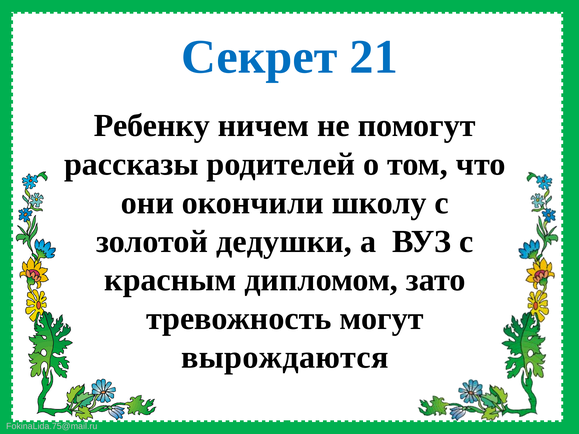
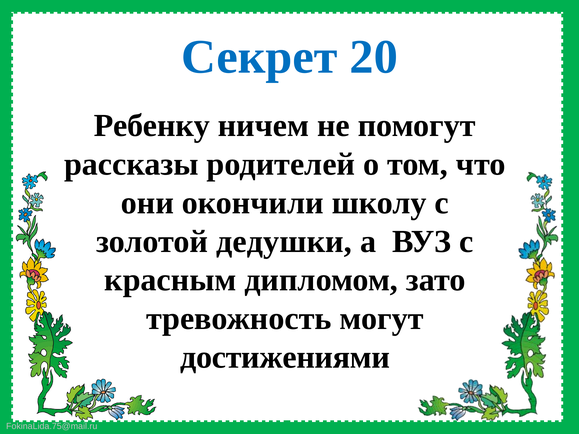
21: 21 -> 20 (374, 57)
вырождаются: вырождаются -> достижениями (285, 357)
